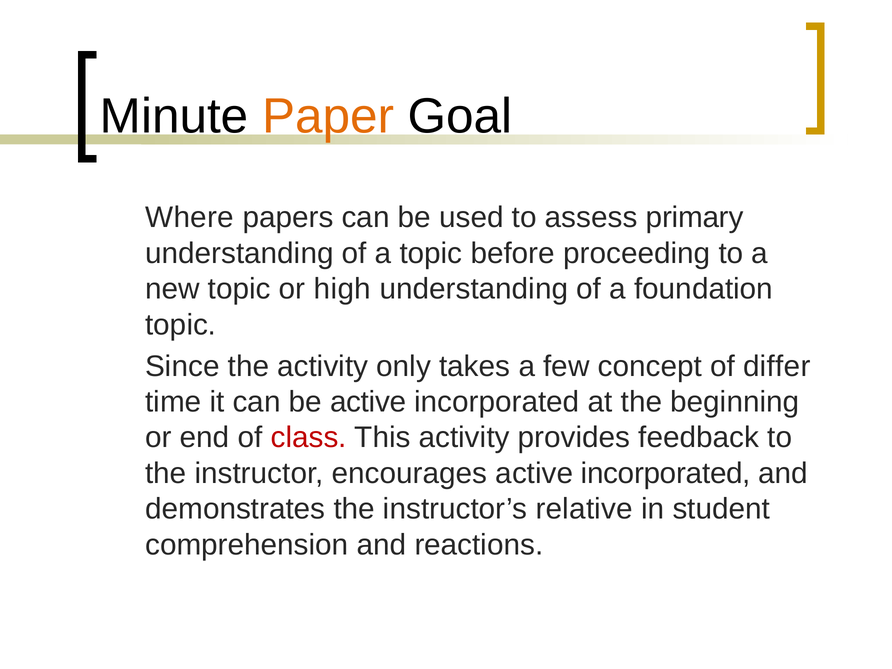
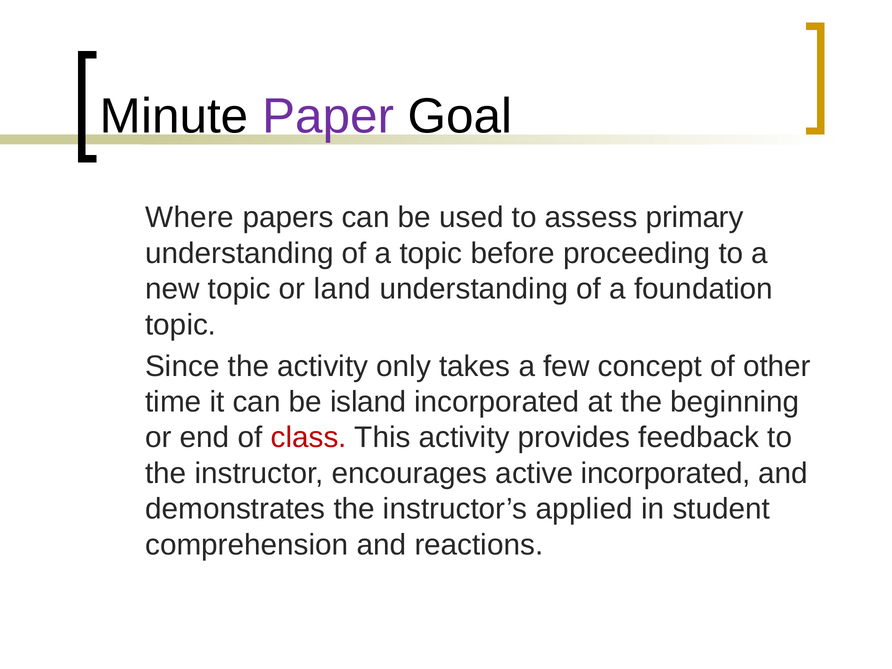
Paper colour: orange -> purple (328, 117)
high: high -> land (342, 289)
differ: differ -> other (777, 366)
be active: active -> island (368, 402)
relative: relative -> applied (584, 509)
